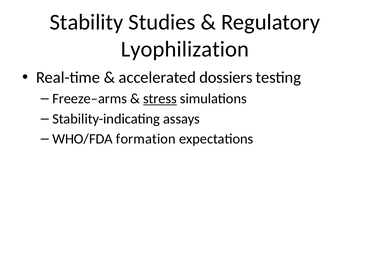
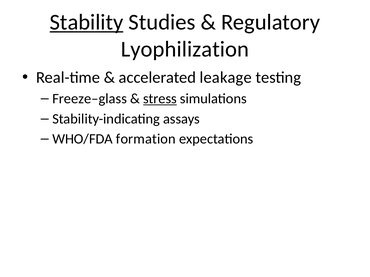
Stability underline: none -> present (87, 22)
dossiers: dossiers -> leakage (226, 78)
Freeze–arms: Freeze–arms -> Freeze–glass (90, 99)
